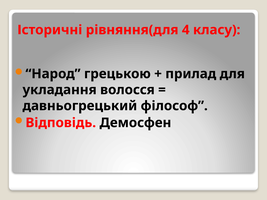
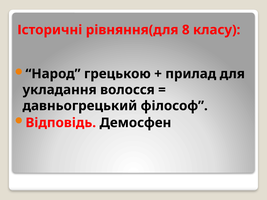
4: 4 -> 8 (186, 30)
